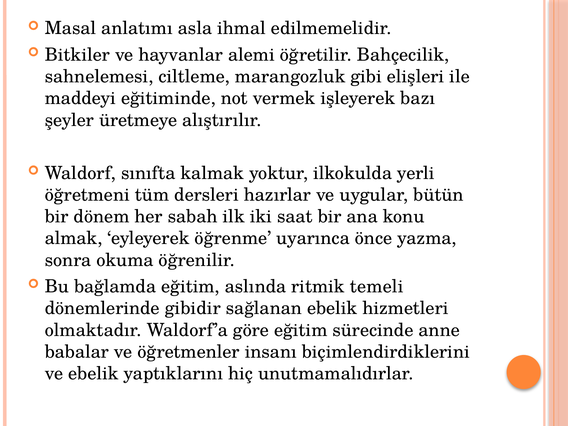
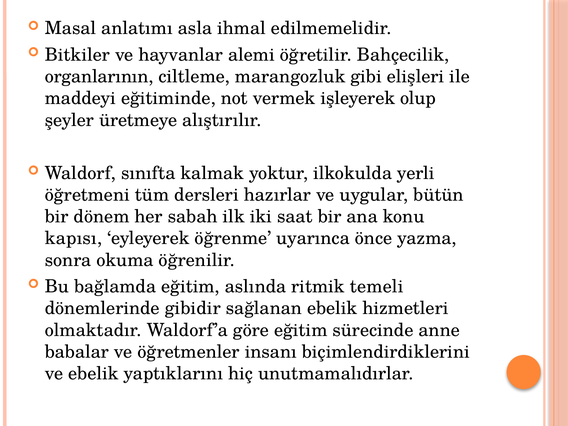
sahnelemesi: sahnelemesi -> organlarının (99, 77)
bazı: bazı -> olup (418, 98)
almak: almak -> kapısı (73, 238)
